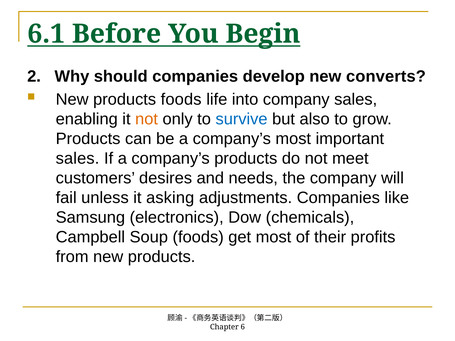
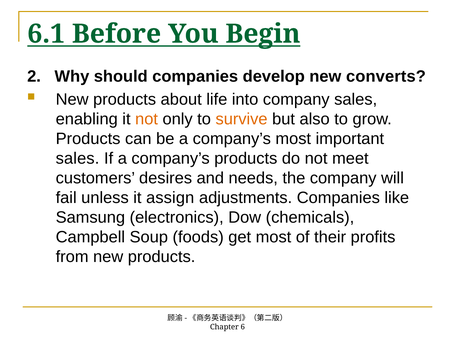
products foods: foods -> about (181, 99)
survive colour: blue -> orange (242, 119)
asking: asking -> assign (170, 198)
